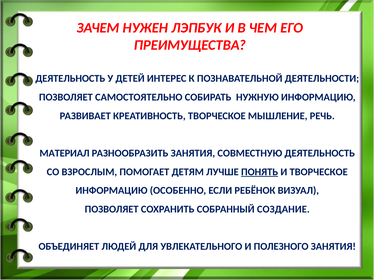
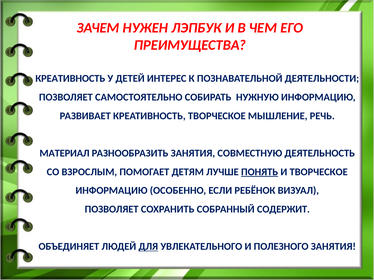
ДЕЯТЕЛЬНОСТЬ: ДЕЯТЕЛЬНОСТЬ -> КРЕАТИВНОСТЬ (70, 79)
СОЗДАНИЕ: СОЗДАНИЕ -> СОДЕРЖИТ (283, 210)
ДЛЯ underline: none -> present (148, 247)
